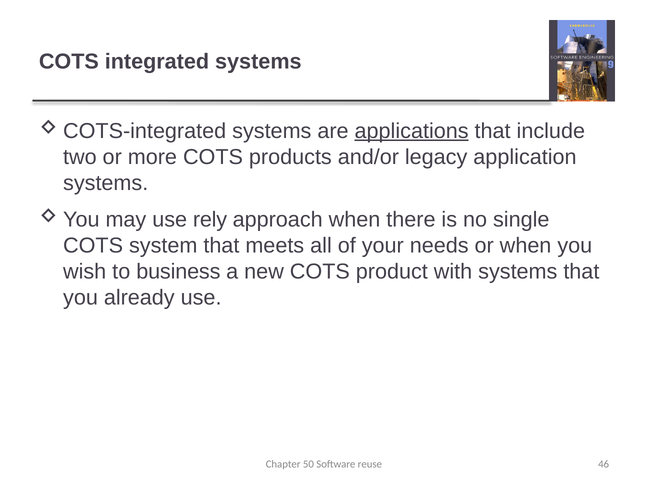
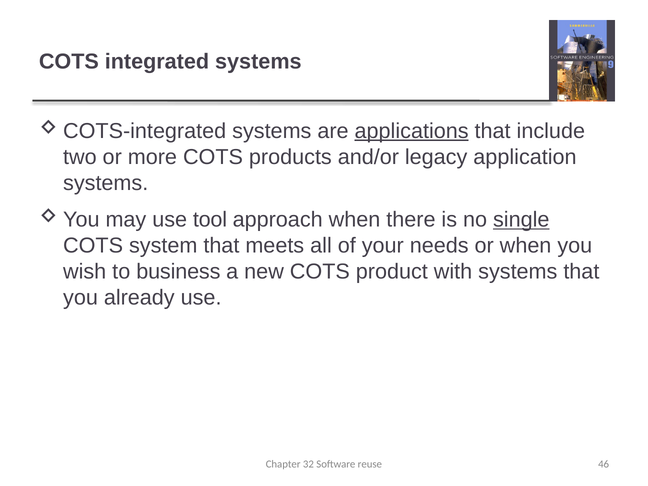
rely: rely -> tool (210, 220)
single underline: none -> present (521, 220)
50: 50 -> 32 (308, 464)
